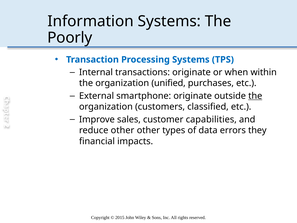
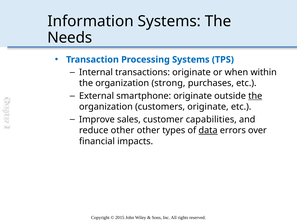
Poorly: Poorly -> Needs (70, 38)
unified: unified -> strong (168, 83)
customers classified: classified -> originate (208, 107)
data underline: none -> present (208, 130)
they: they -> over (257, 130)
